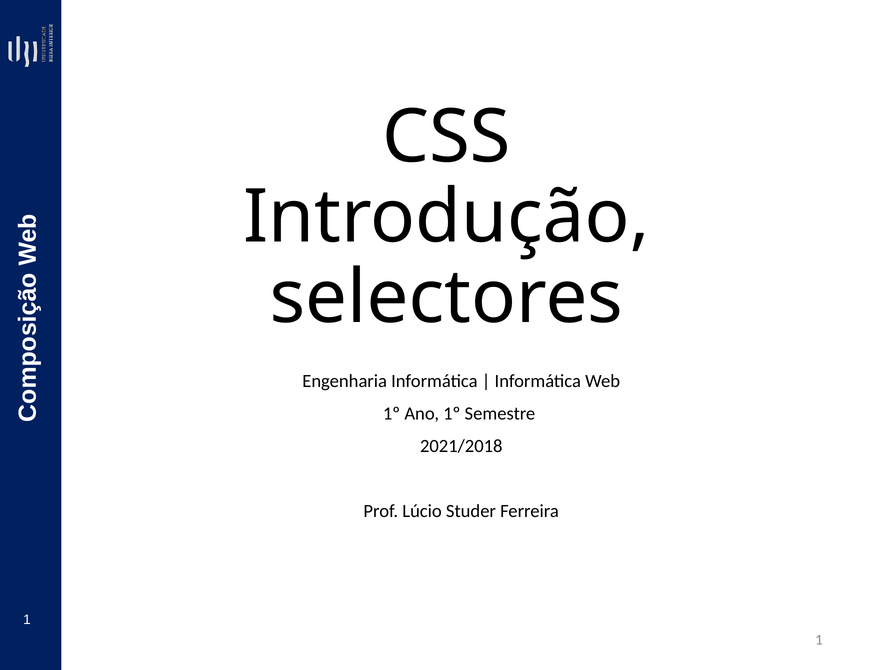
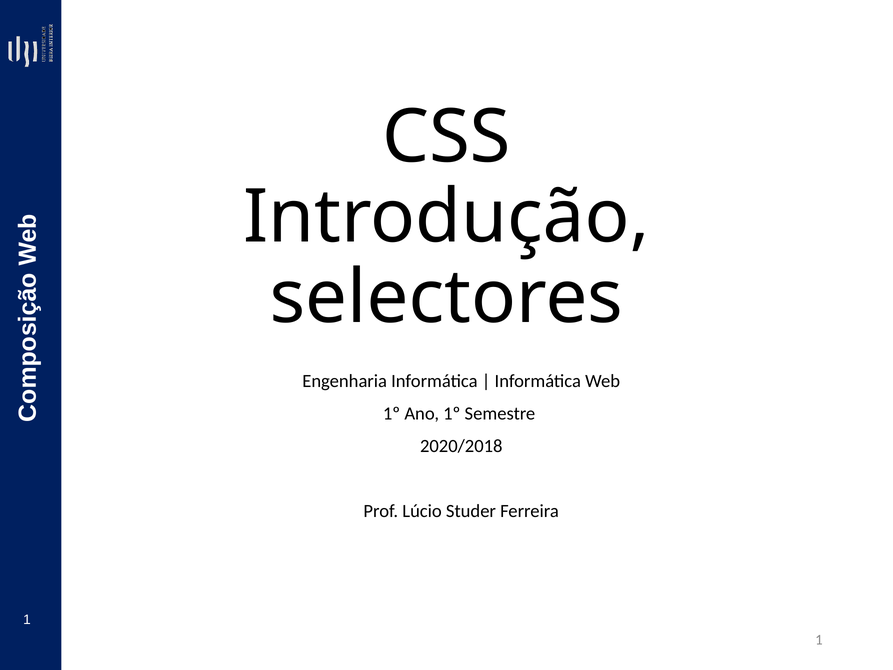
2021/2018: 2021/2018 -> 2020/2018 (461, 446)
